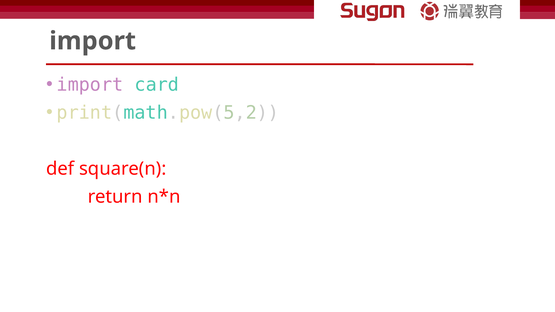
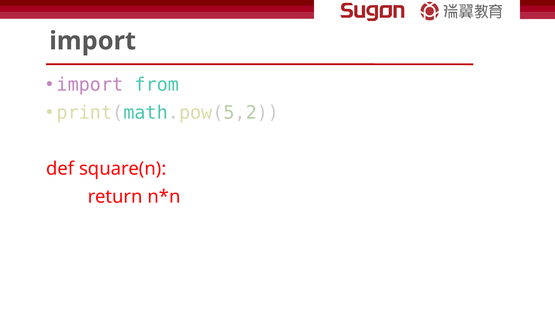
card: card -> from (157, 85)
